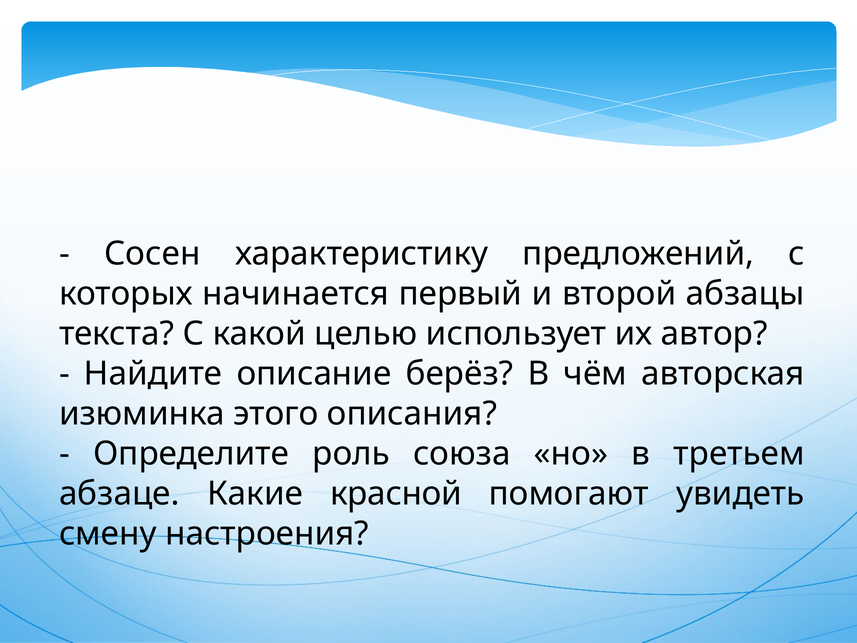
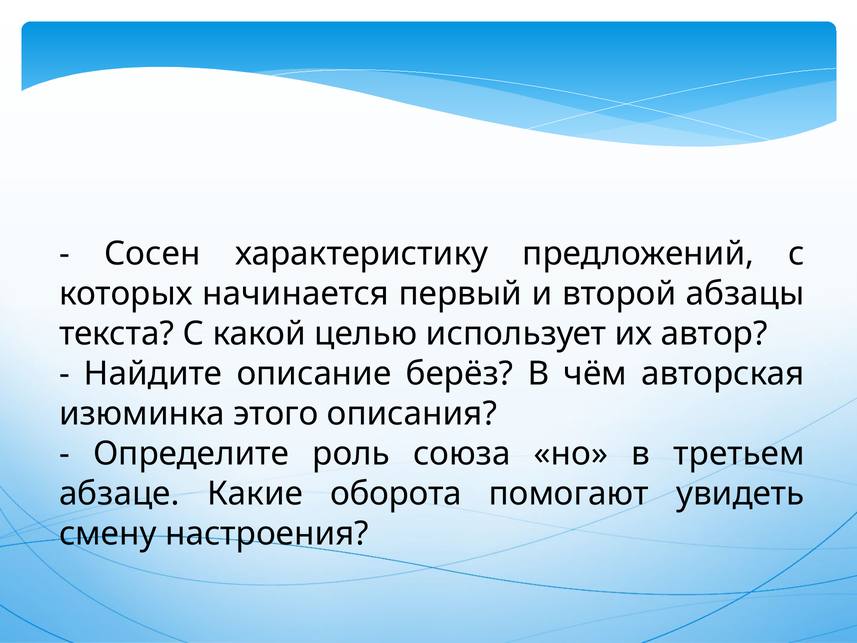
красной: красной -> оборота (396, 494)
